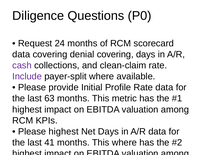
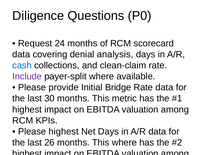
denial covering: covering -> analysis (115, 54)
cash colour: purple -> blue (22, 65)
Profile: Profile -> Bridge (118, 87)
63: 63 -> 30 (49, 98)
41: 41 -> 26 (49, 142)
